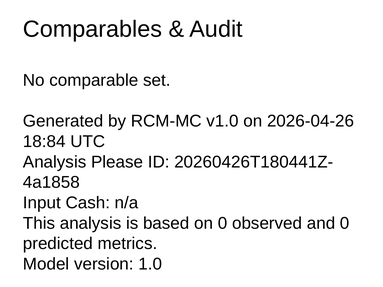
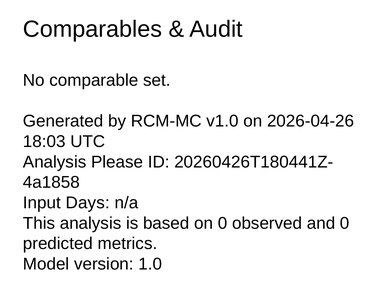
18:84: 18:84 -> 18:03 (44, 142)
Cash: Cash -> Days (88, 203)
